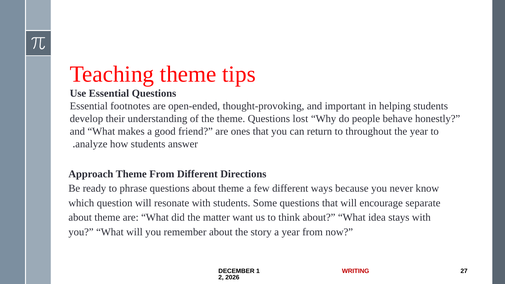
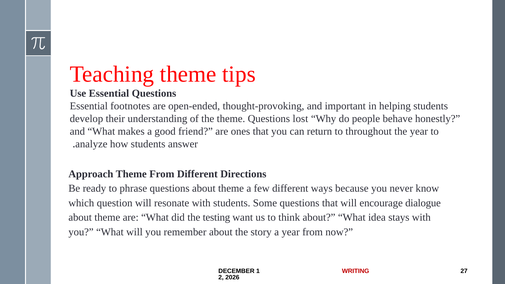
separate: separate -> dialogue (423, 203)
matter: matter -> testing (216, 217)
